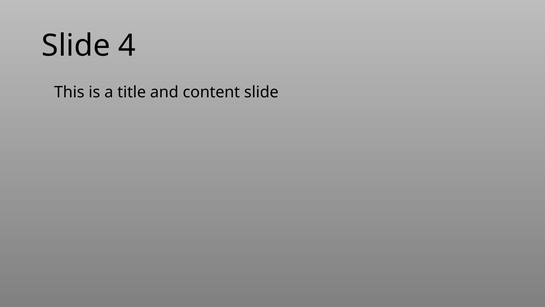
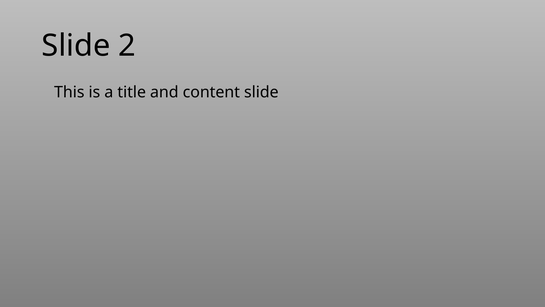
4: 4 -> 2 (127, 46)
